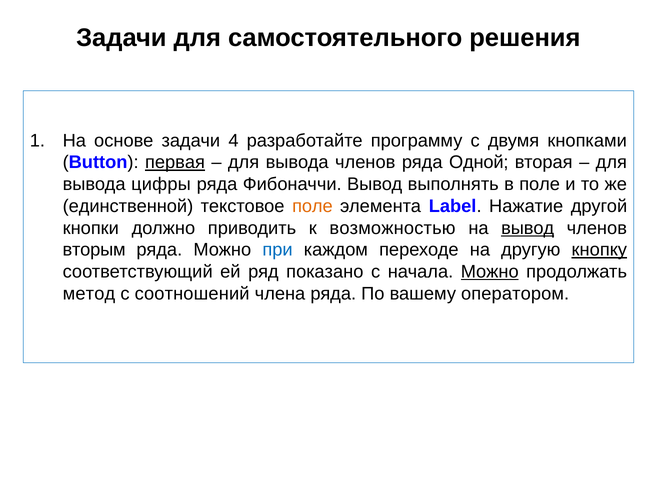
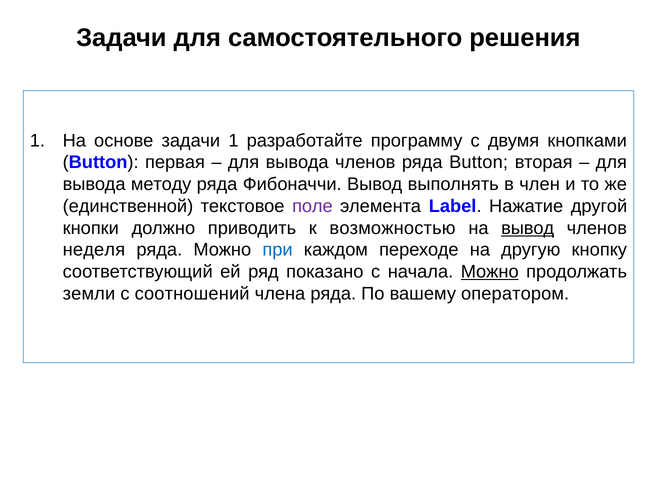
задачи 4: 4 -> 1 (233, 141)
первая underline: present -> none (175, 163)
ряда Одной: Одной -> Button (479, 163)
цифры: цифры -> методу (161, 185)
в поле: поле -> член (540, 185)
поле colour: orange -> purple (312, 206)
вторым: вторым -> неделя (94, 250)
кнопку underline: present -> none (599, 250)
метод: метод -> земли (89, 294)
